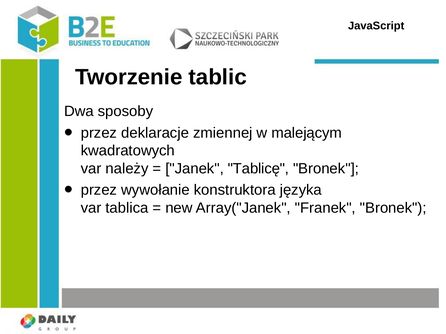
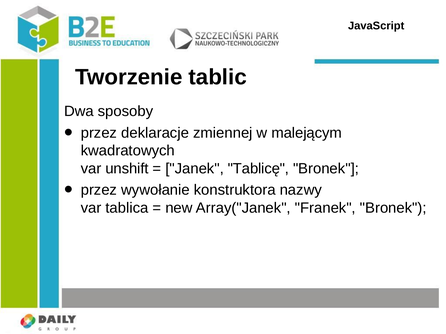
należy: należy -> unshift (127, 169)
języka: języka -> nazwy (301, 190)
